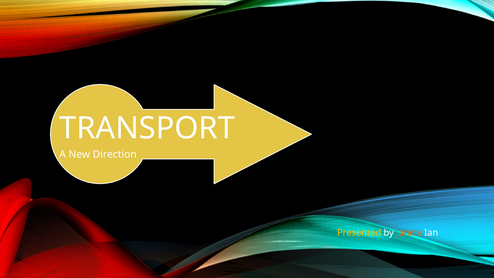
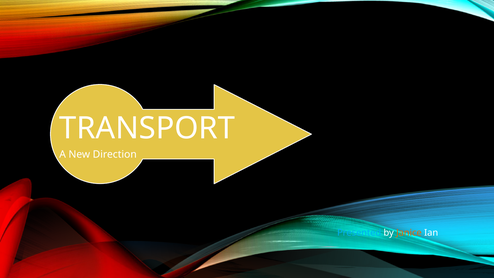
Presented colour: yellow -> light blue (359, 233)
